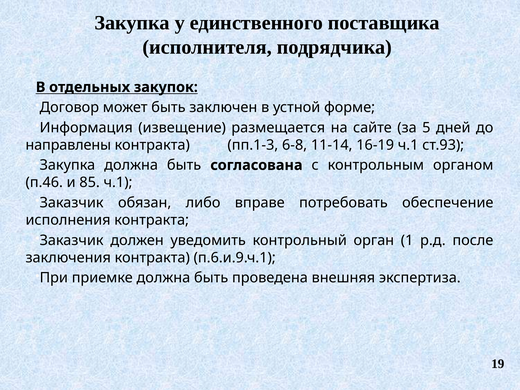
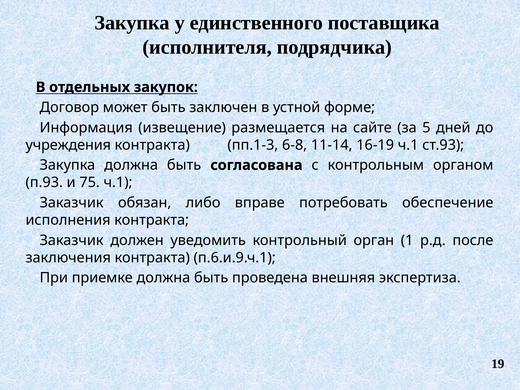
направлены: направлены -> учреждения (68, 145)
п.46: п.46 -> п.93 (44, 183)
85: 85 -> 75 (90, 183)
